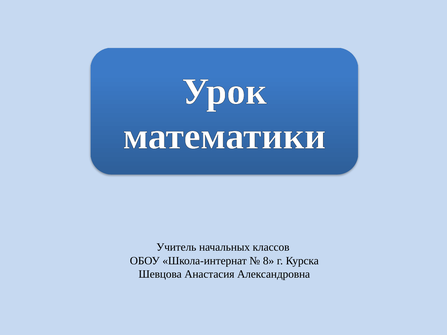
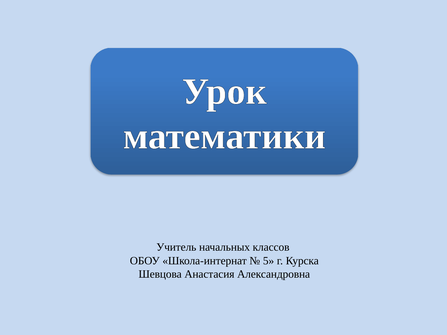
8: 8 -> 5 (269, 261)
